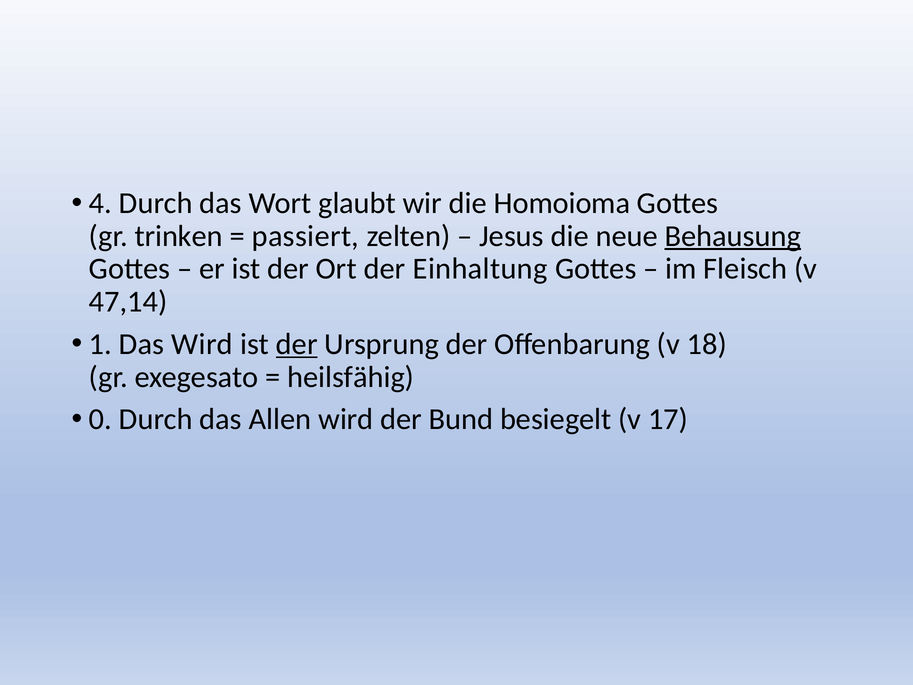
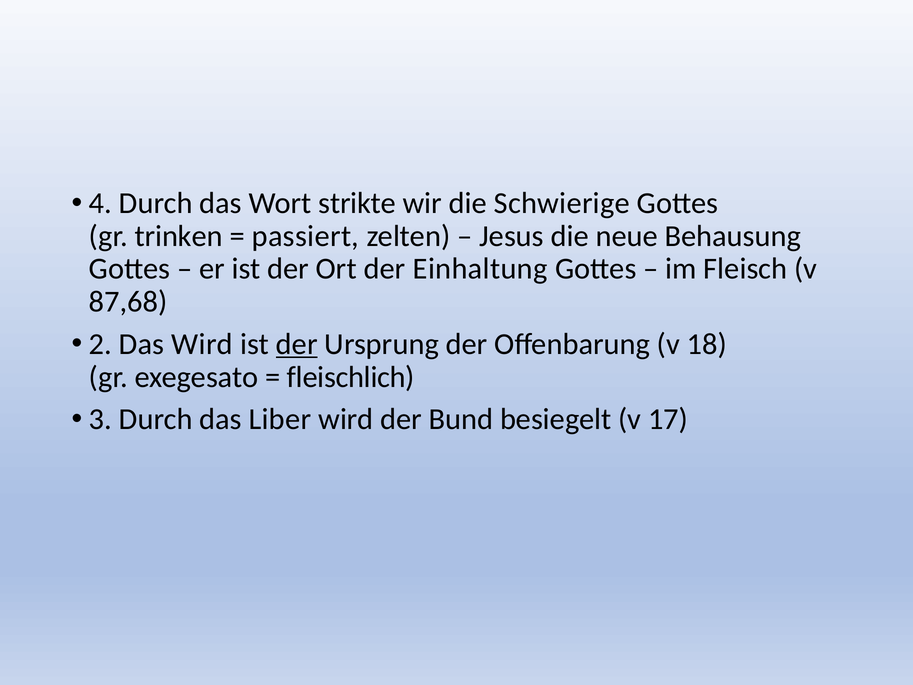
glaubt: glaubt -> strikte (357, 203)
Homoioma: Homoioma -> Schwierige (562, 203)
Behausung underline: present -> none (733, 236)
47,14: 47,14 -> 87,68 (128, 302)
1: 1 -> 2 (101, 344)
heilsfähig: heilsfähig -> fleischlich (351, 377)
0: 0 -> 3 (101, 419)
Allen: Allen -> Liber (280, 419)
